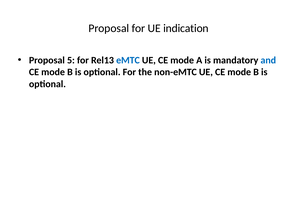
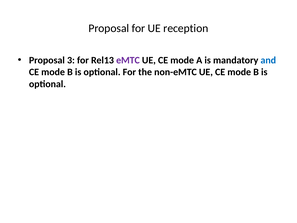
indication: indication -> reception (186, 28)
5: 5 -> 3 (71, 60)
eMTC colour: blue -> purple (128, 60)
